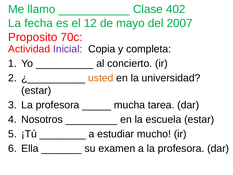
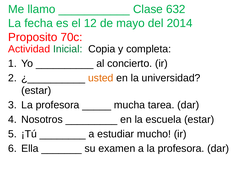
402: 402 -> 632 (176, 9)
2007: 2007 -> 2014 (180, 23)
Inicial colour: purple -> green (68, 49)
